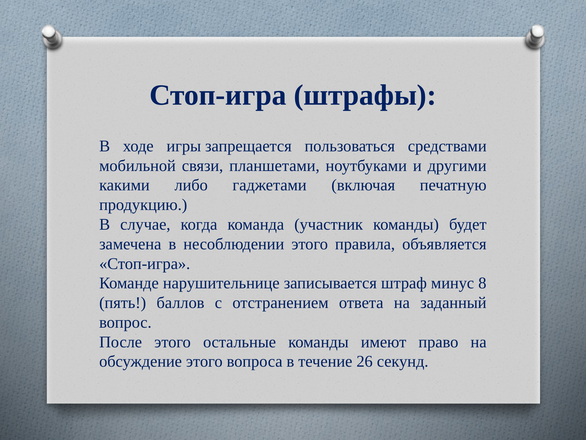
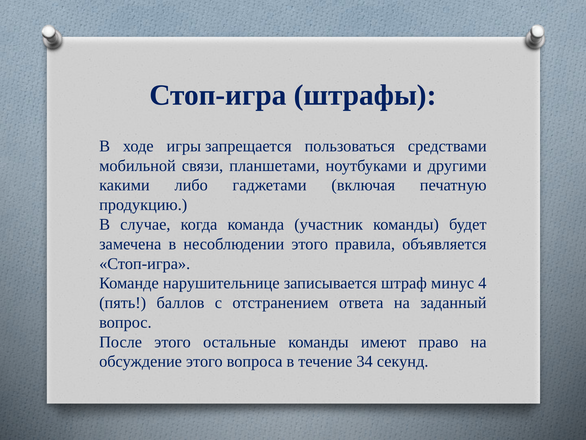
8: 8 -> 4 (482, 283)
26: 26 -> 34 (365, 361)
